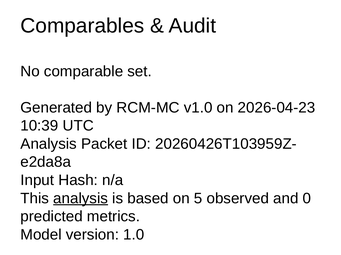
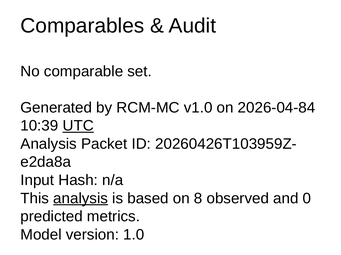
2026-04-23: 2026-04-23 -> 2026-04-84 (277, 108)
UTC underline: none -> present (78, 126)
5: 5 -> 8 (198, 199)
